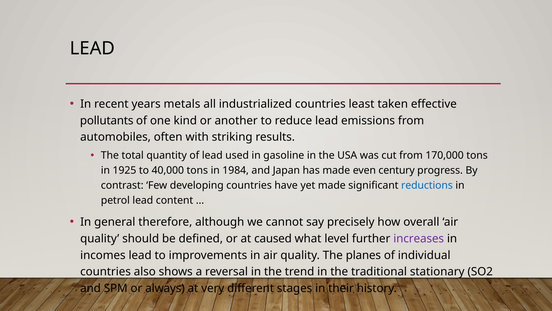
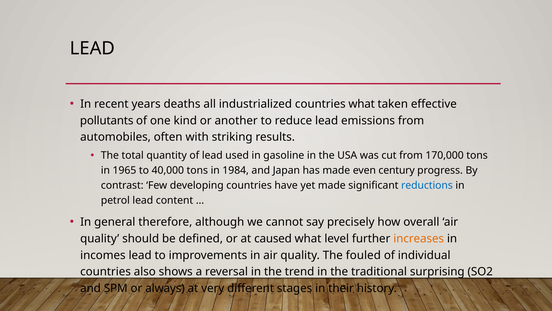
metals: metals -> deaths (182, 104)
countries least: least -> what (362, 104)
1925: 1925 -> 1965 (124, 170)
increases colour: purple -> orange (419, 238)
planes: planes -> fouled (363, 255)
stationary: stationary -> surprising (437, 271)
